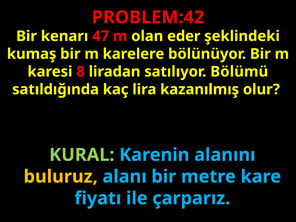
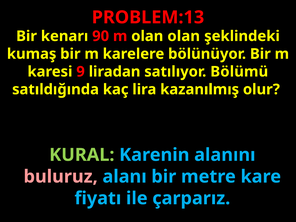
PROBLEM:42: PROBLEM:42 -> PROBLEM:13 (148, 17)
47: 47 -> 90 (101, 36)
olan eder: eder -> olan (184, 36)
8: 8 -> 9 (81, 72)
buluruz colour: yellow -> pink (61, 177)
